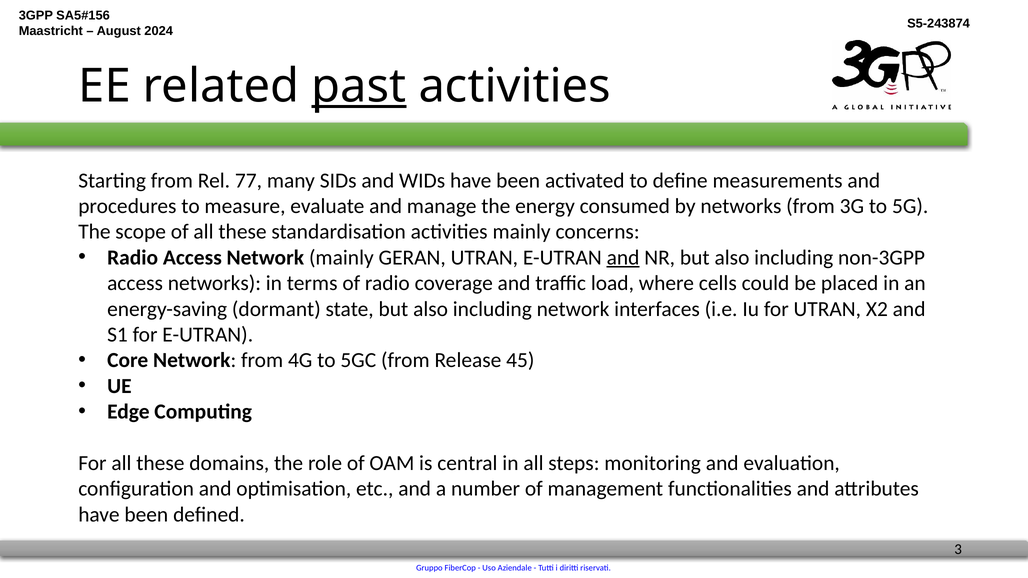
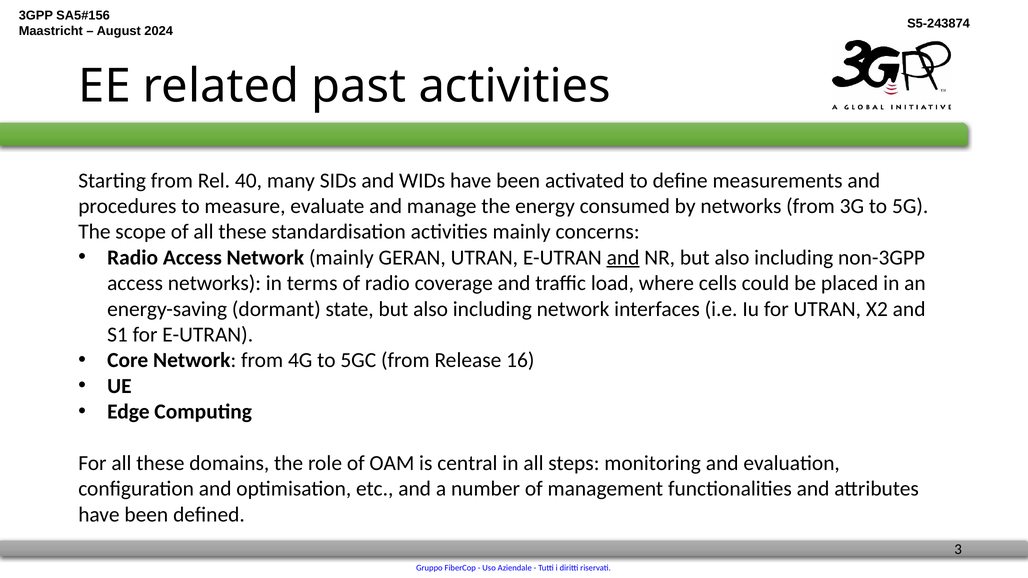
past underline: present -> none (359, 86)
77: 77 -> 40 (249, 181)
45: 45 -> 16 (520, 361)
